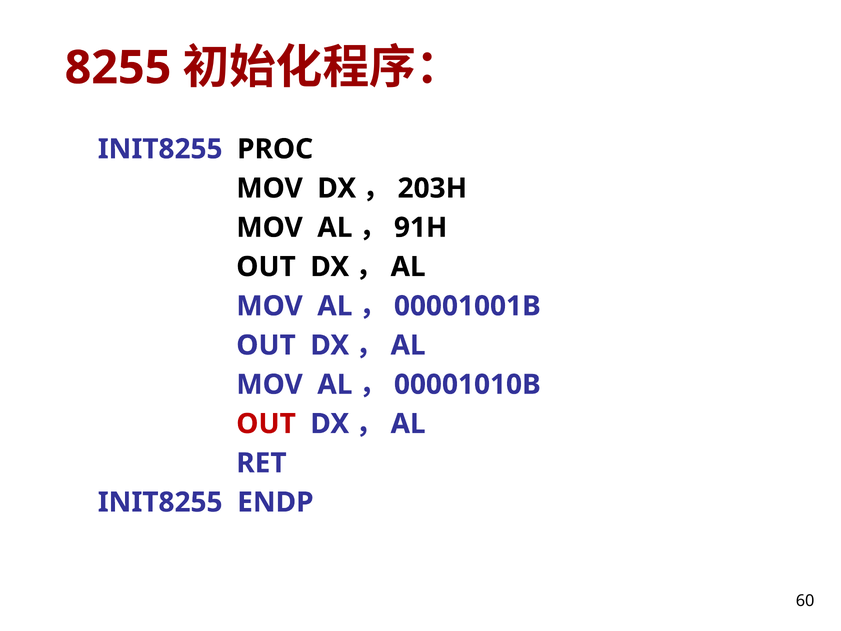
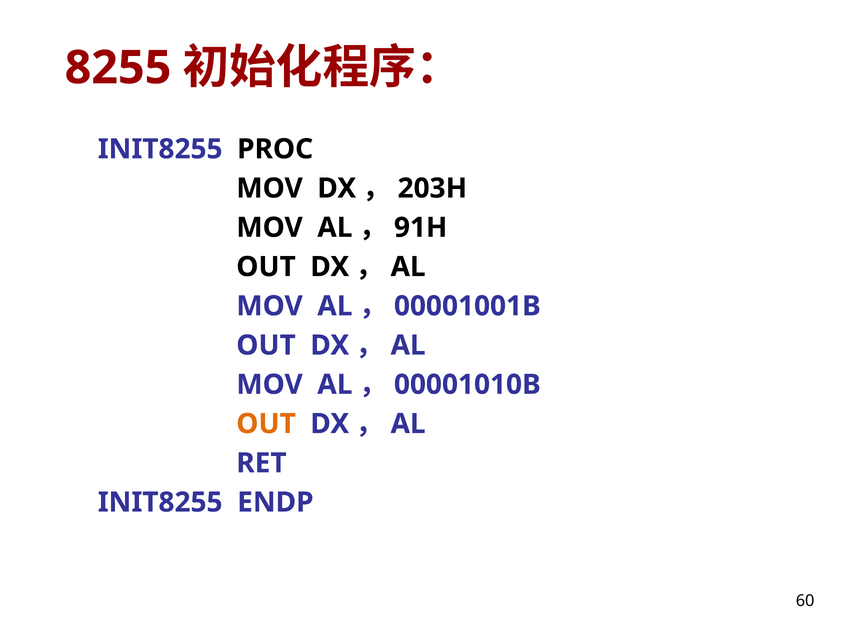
OUT colour: red -> orange (266, 424)
